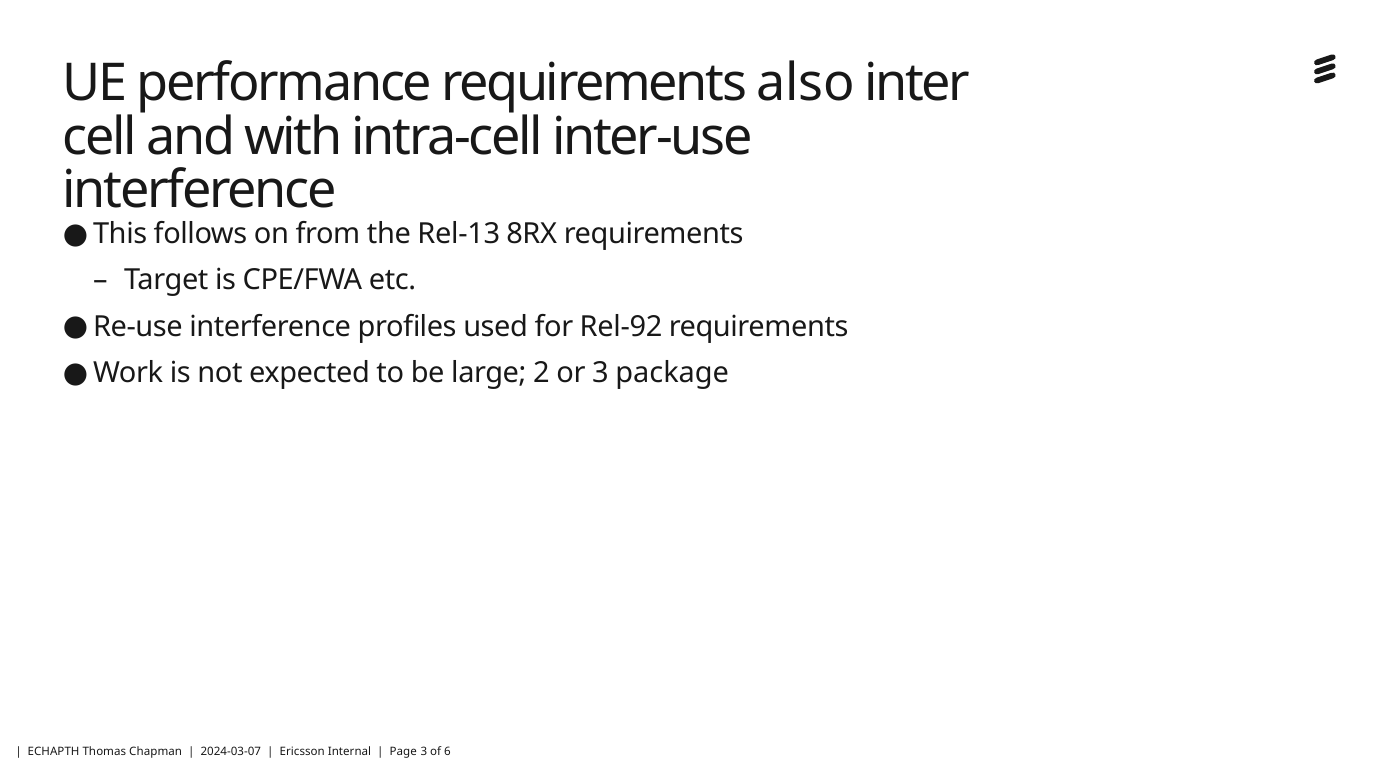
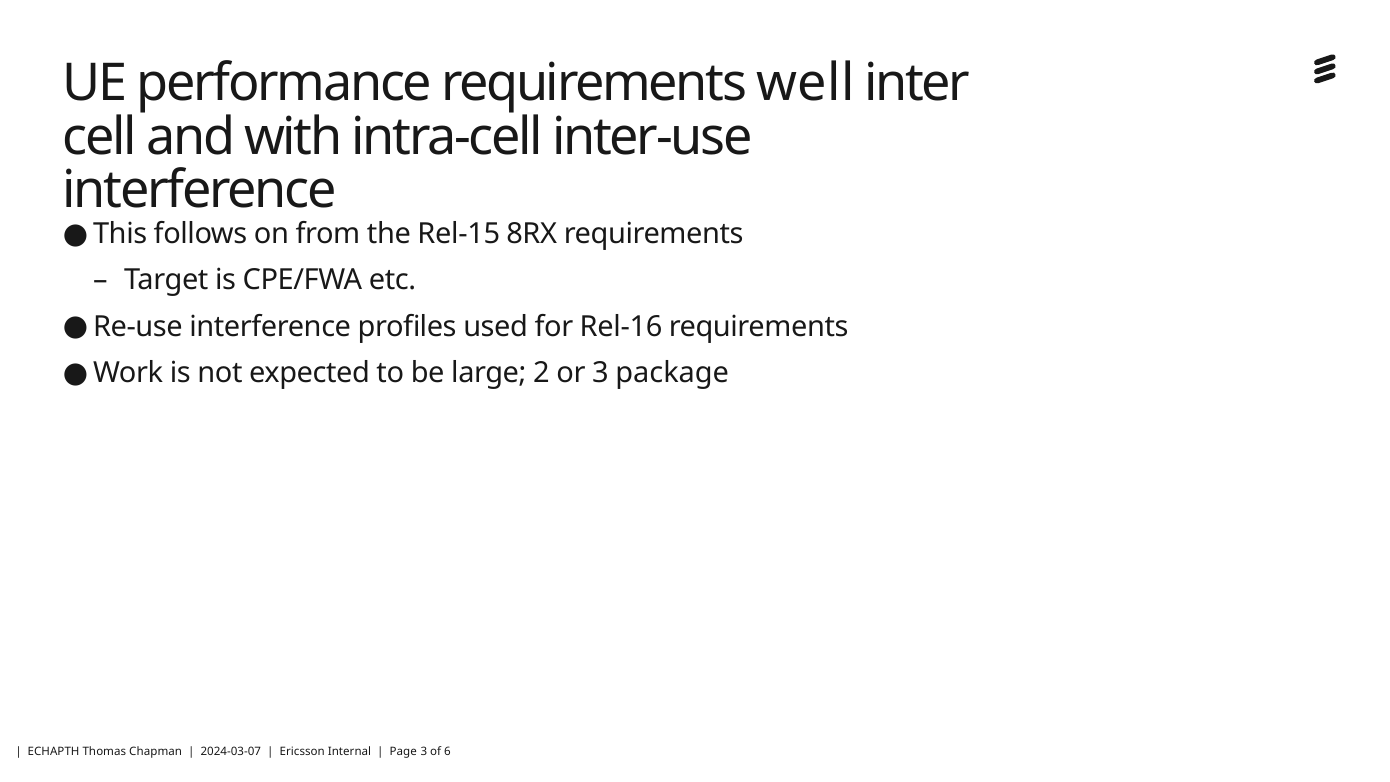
also: also -> well (806, 84)
Rel-13: Rel-13 -> Rel-15 (459, 234)
Rel-92: Rel-92 -> Rel-16 (621, 326)
